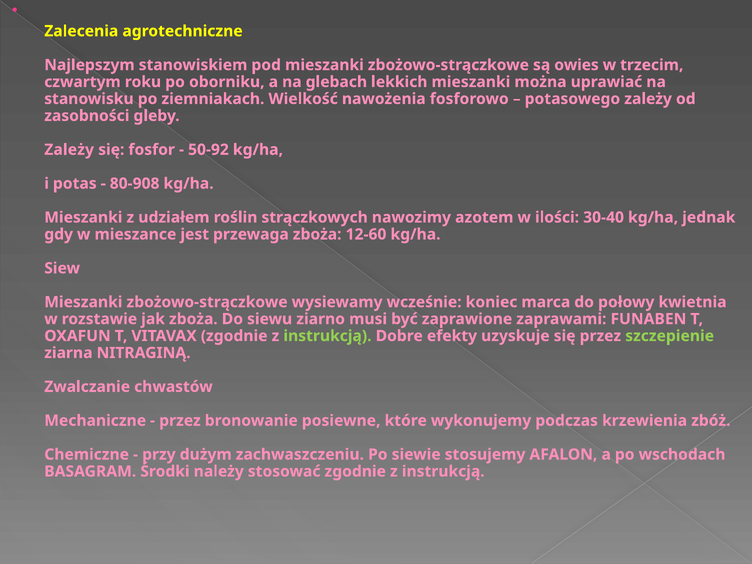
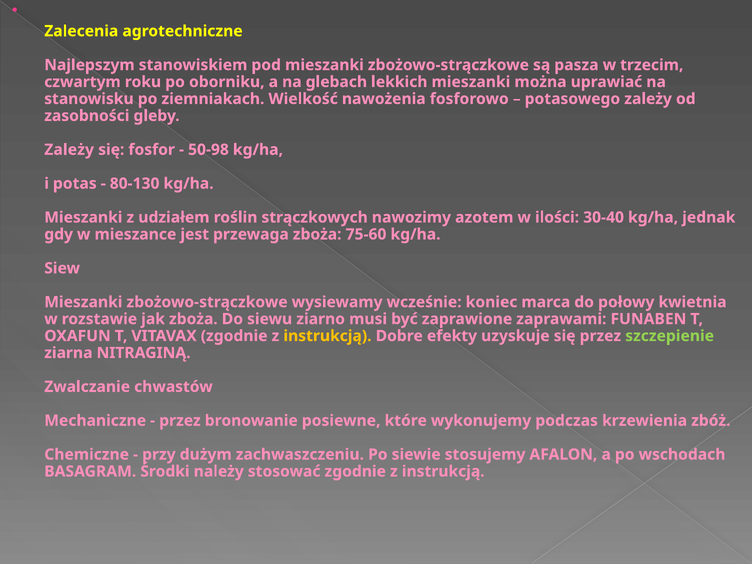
owies: owies -> pasza (576, 65)
50-92: 50-92 -> 50-98 (208, 150)
80-908: 80-908 -> 80-130 (135, 184)
12-60: 12-60 -> 75-60 (366, 234)
instrukcją colour: light green -> yellow (327, 336)
